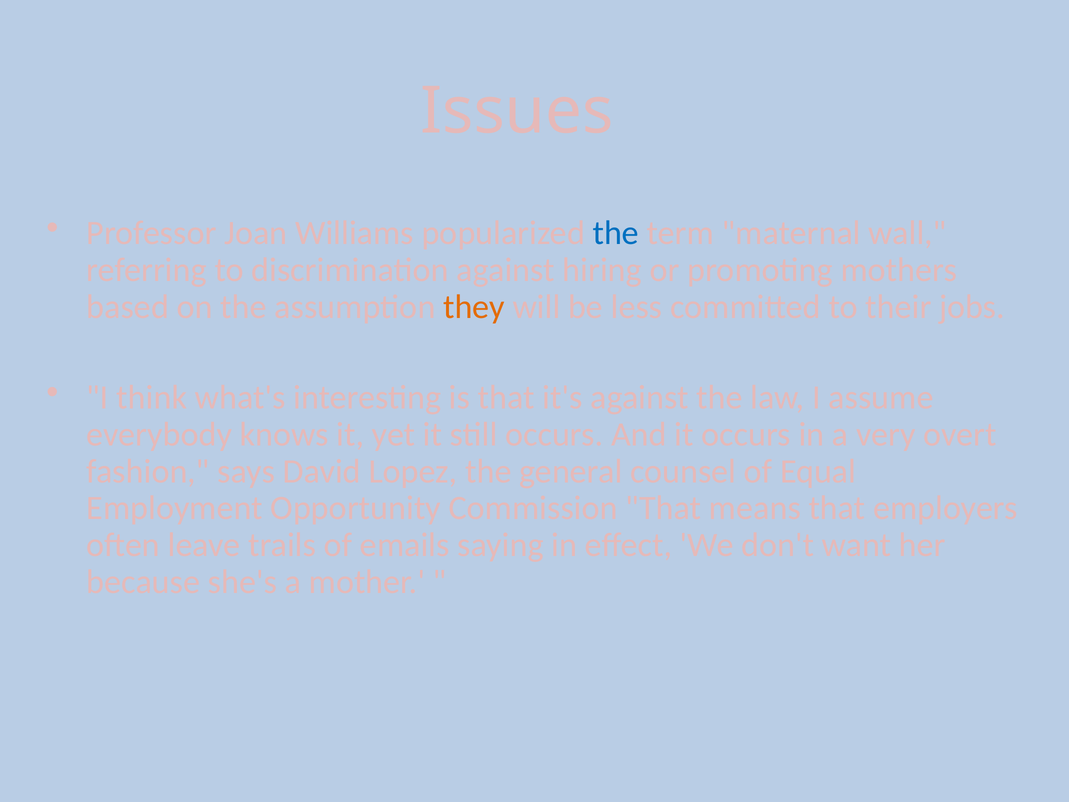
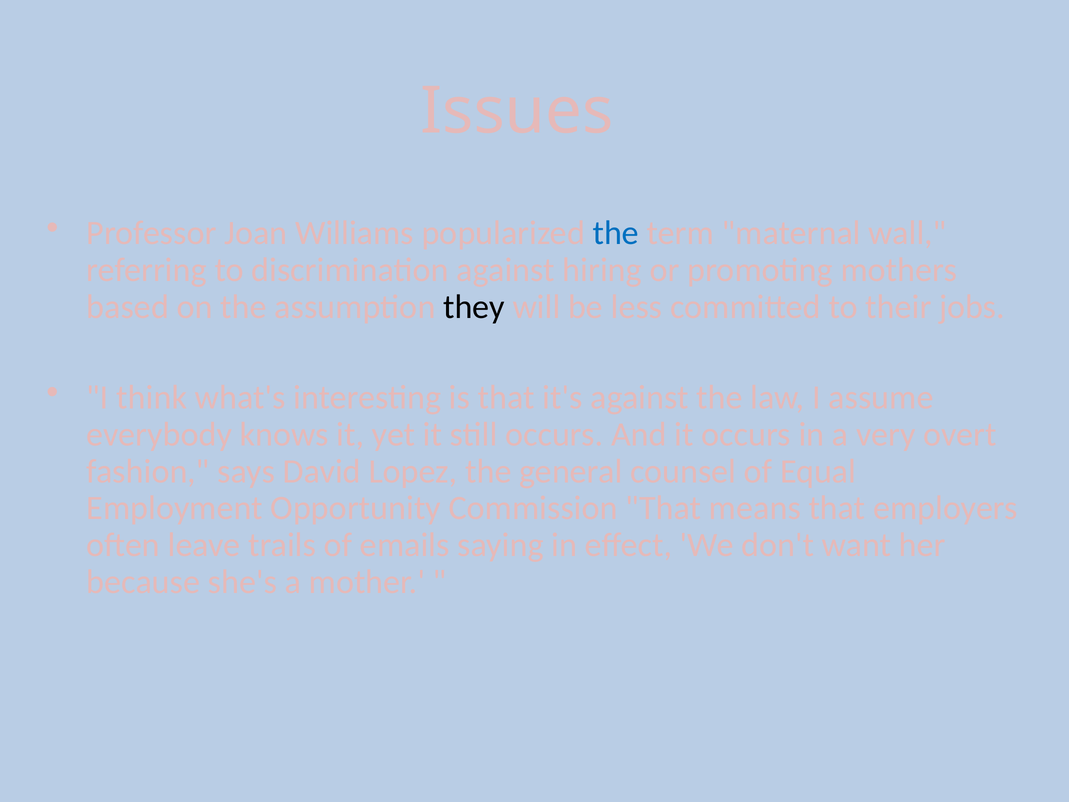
they colour: orange -> black (474, 307)
